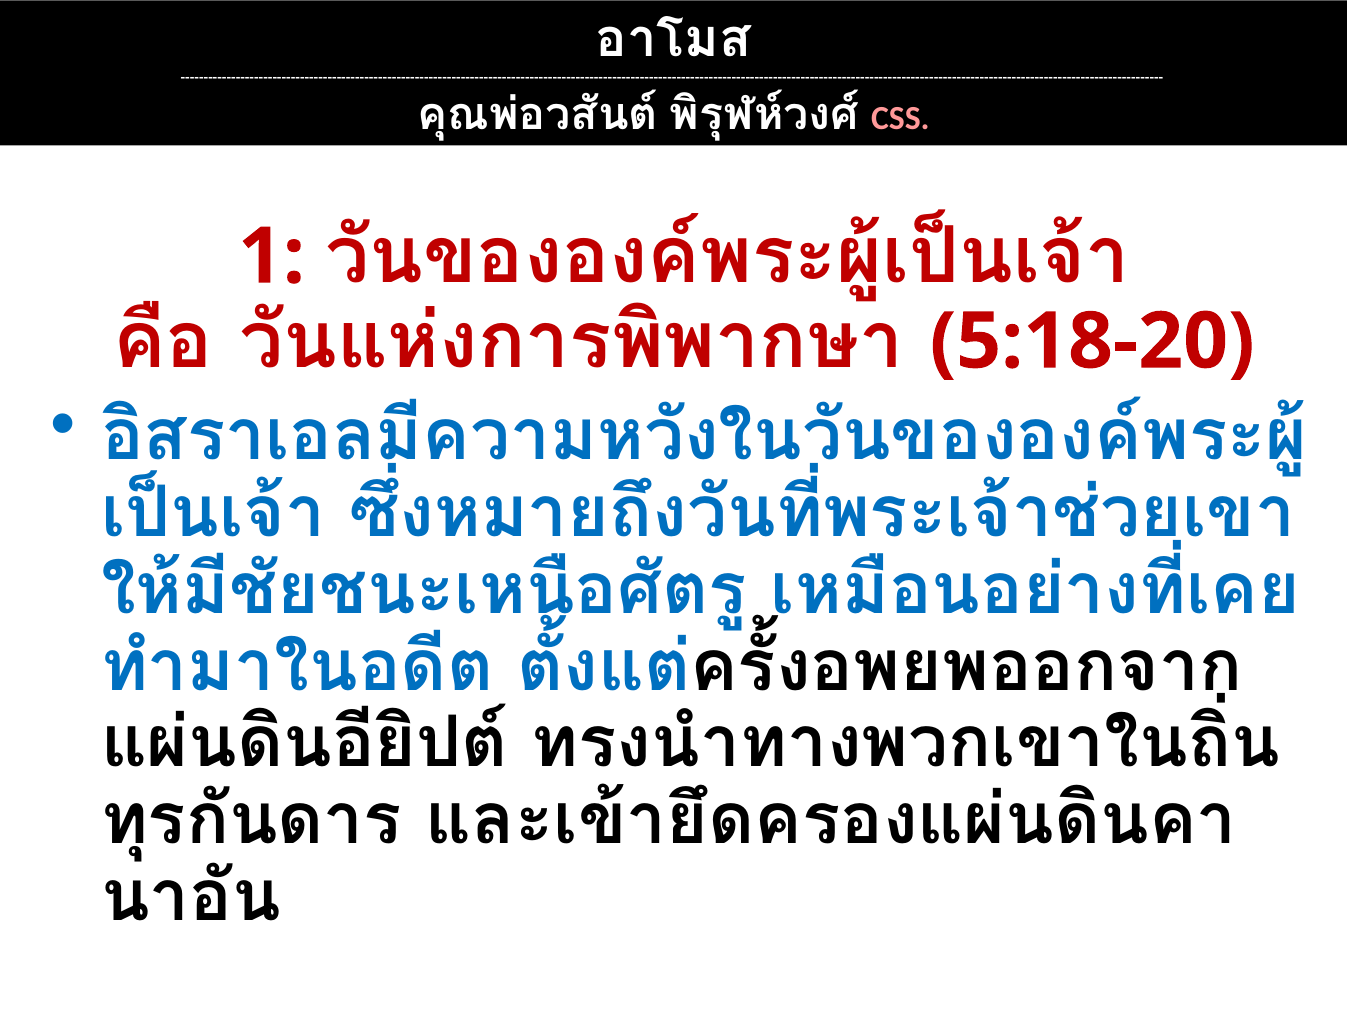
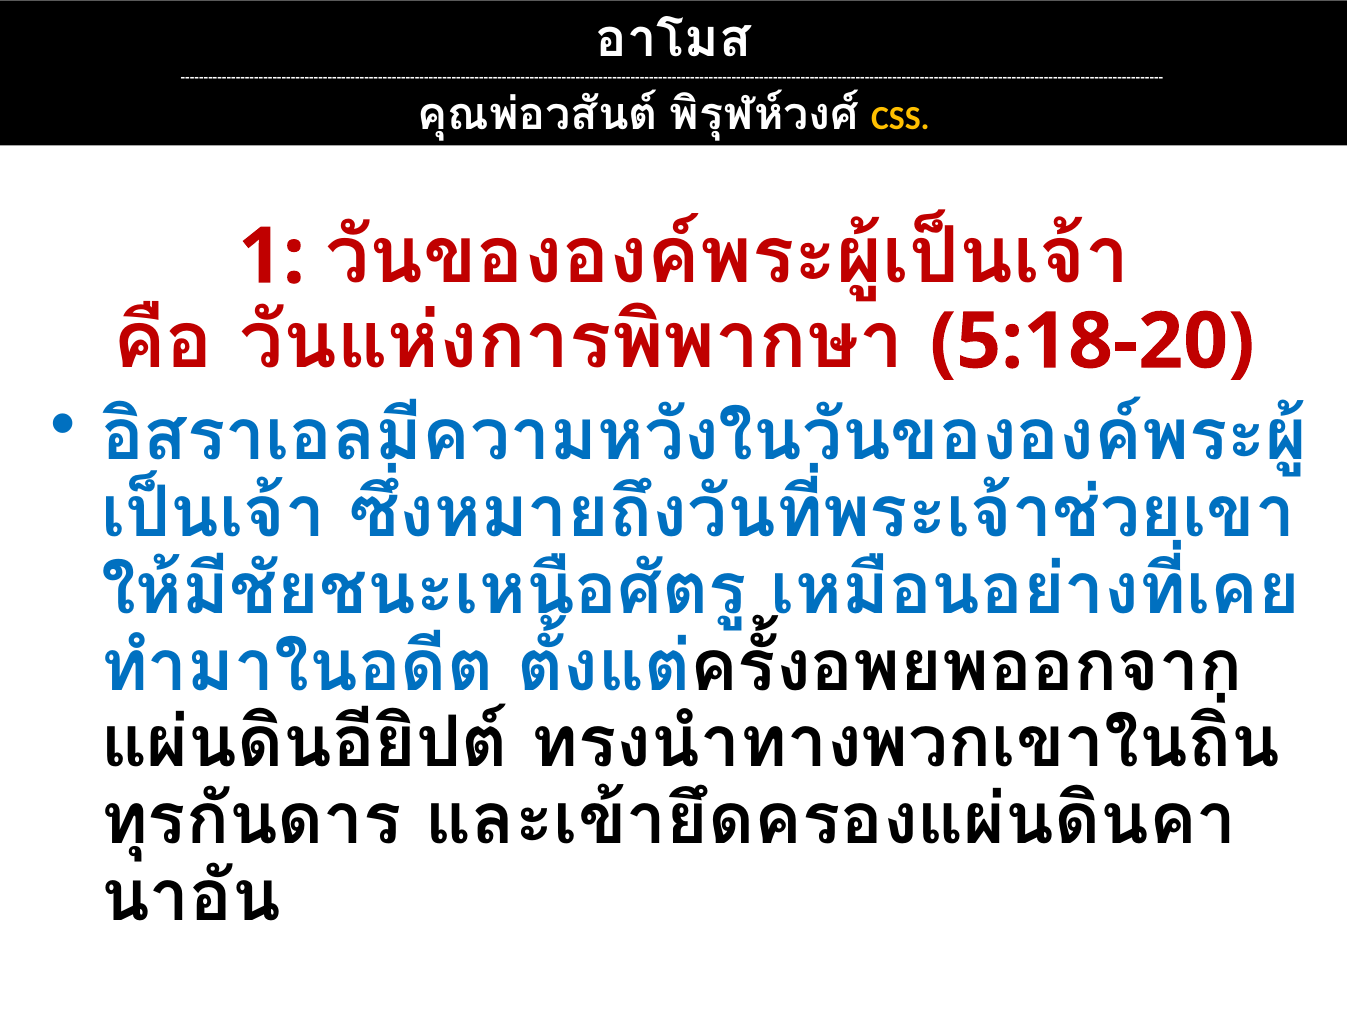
CSS colour: pink -> yellow (900, 119)
